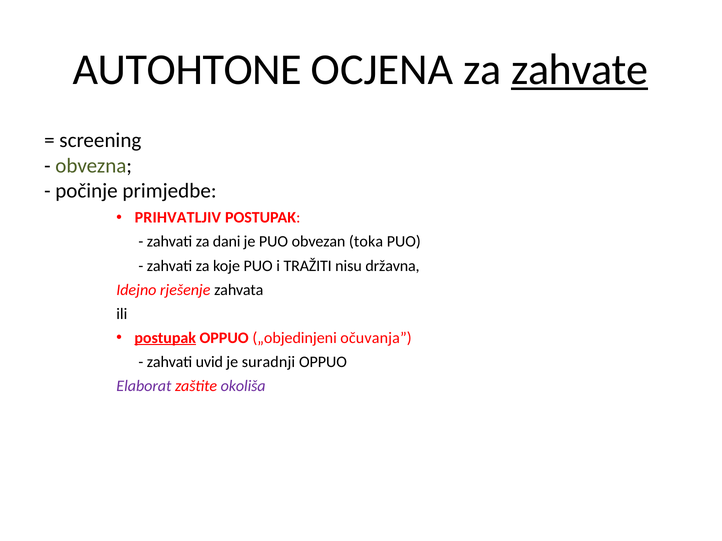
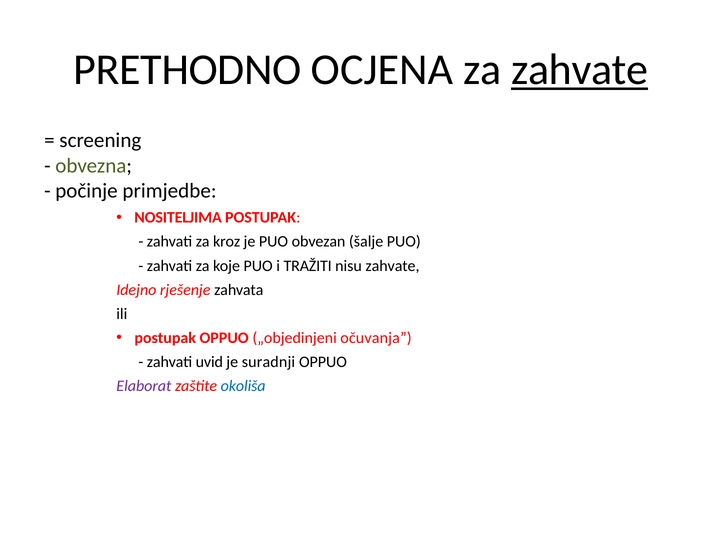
AUTOHTONE: AUTOHTONE -> PRETHODNO (187, 70)
PRIHVATLJIV: PRIHVATLJIV -> NOSITELJIMA (178, 218)
dani: dani -> kroz (227, 242)
toka: toka -> šalje (366, 242)
nisu državna: državna -> zahvate (392, 266)
postupak underline: present -> none (165, 338)
okoliša colour: purple -> blue (243, 386)
